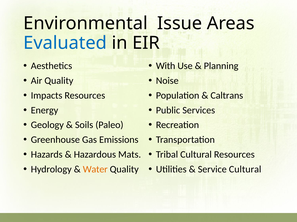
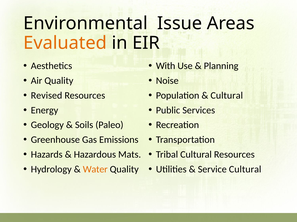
Evaluated colour: blue -> orange (65, 43)
Impacts: Impacts -> Revised (47, 96)
Caltrans: Caltrans -> Cultural (227, 96)
